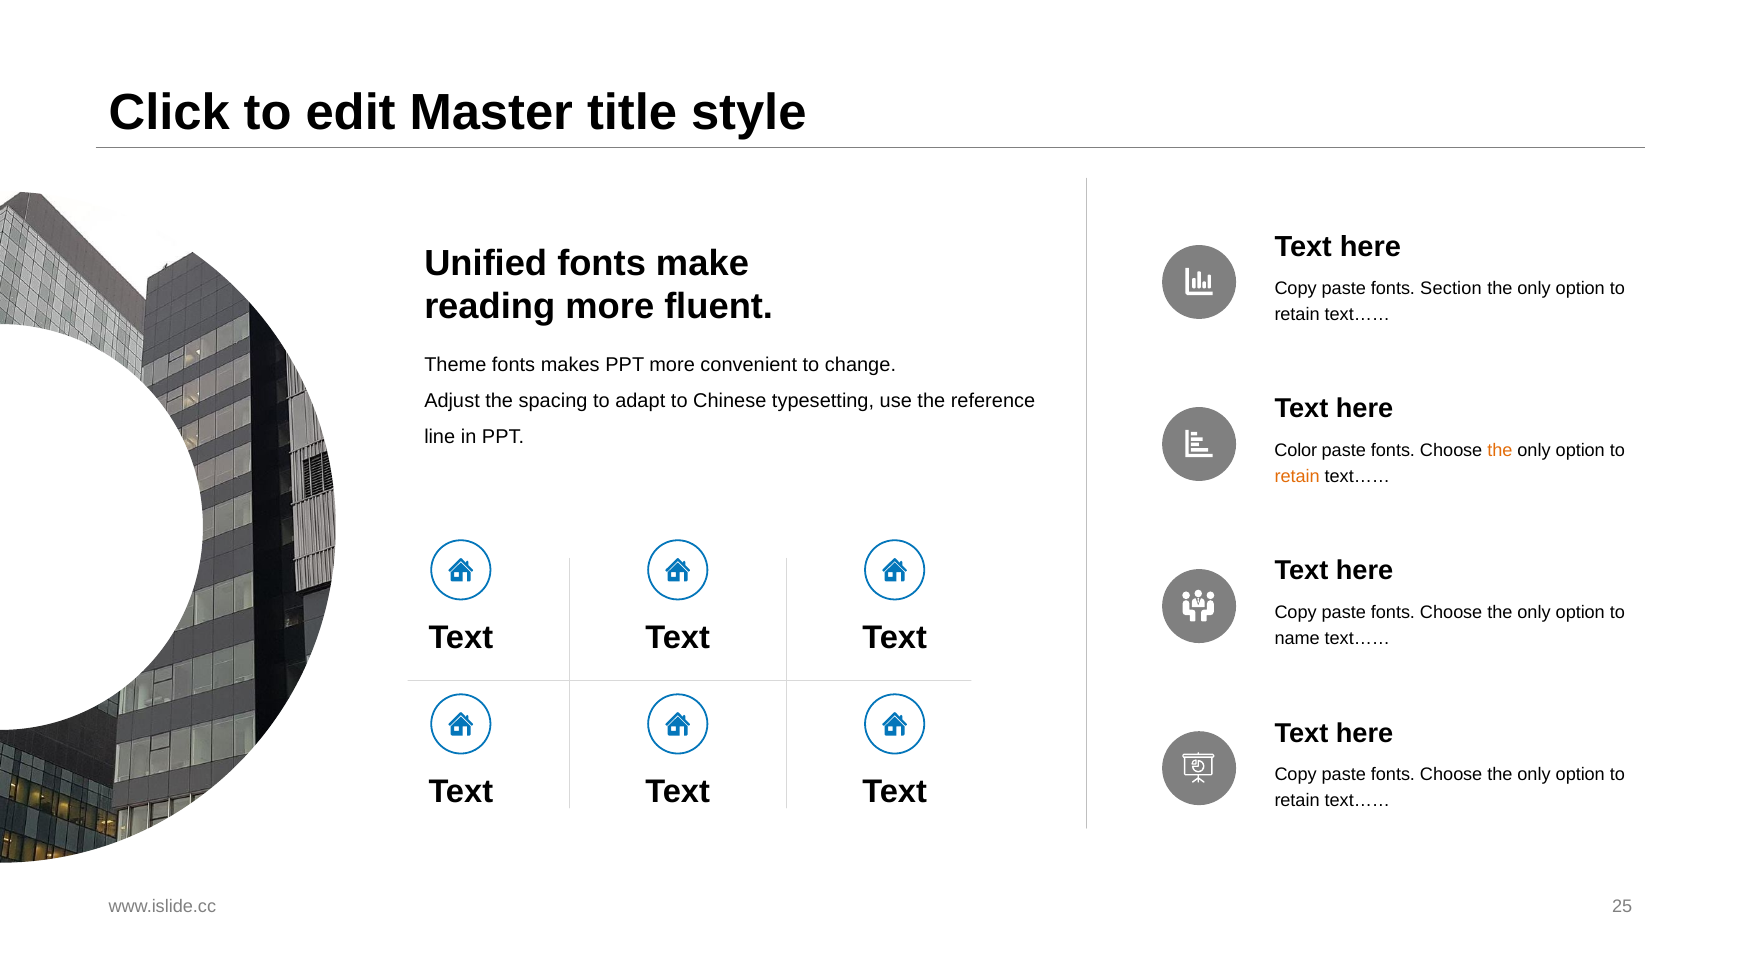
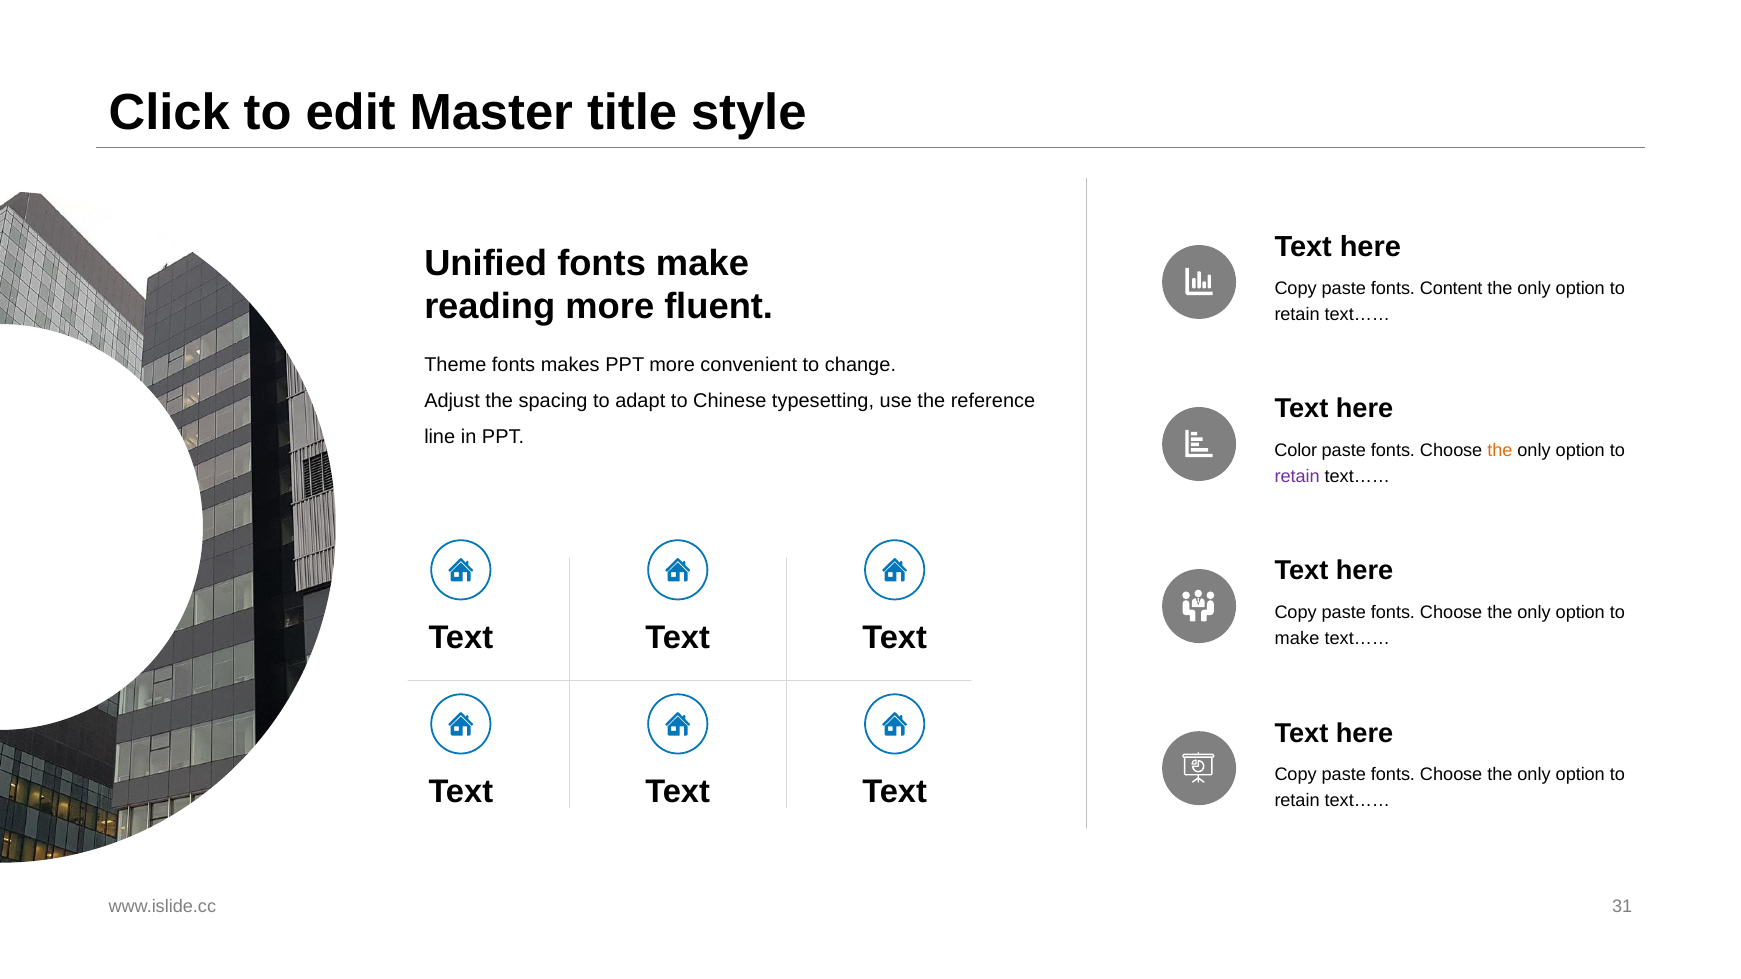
Section: Section -> Content (1451, 289)
retain colour: orange -> purple (1297, 477)
name: name -> make (1297, 639)
25: 25 -> 31 (1622, 907)
